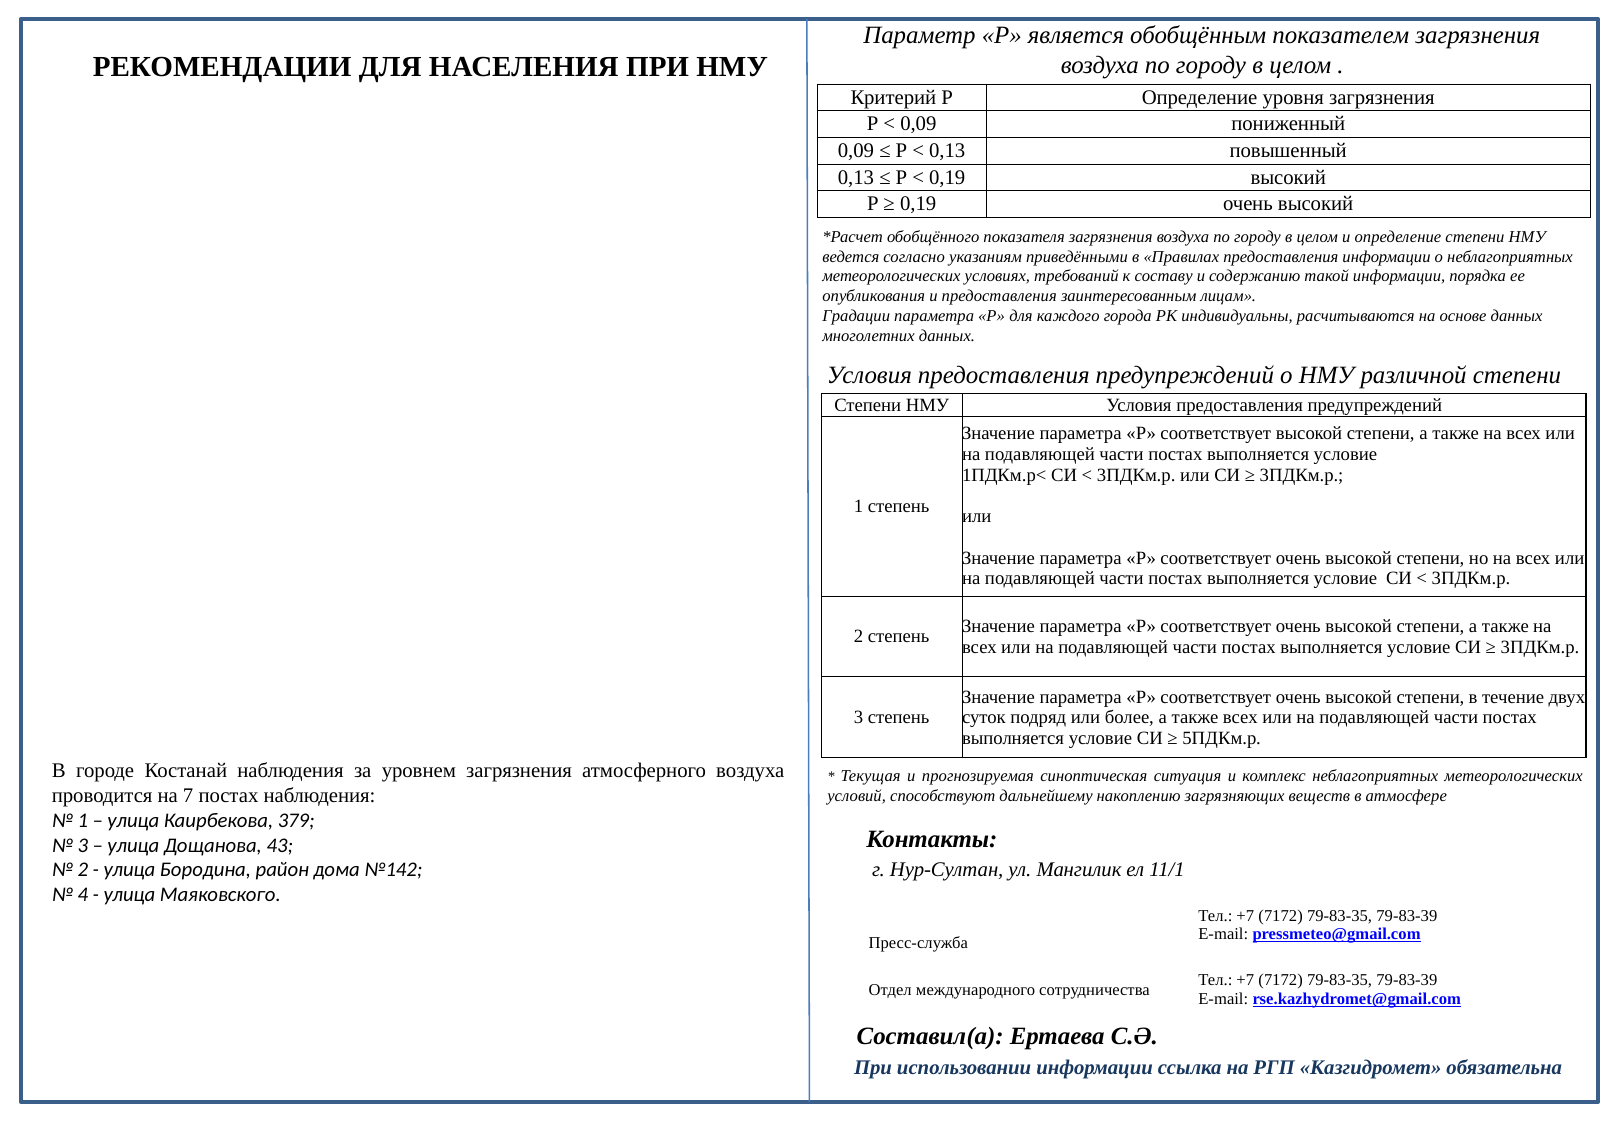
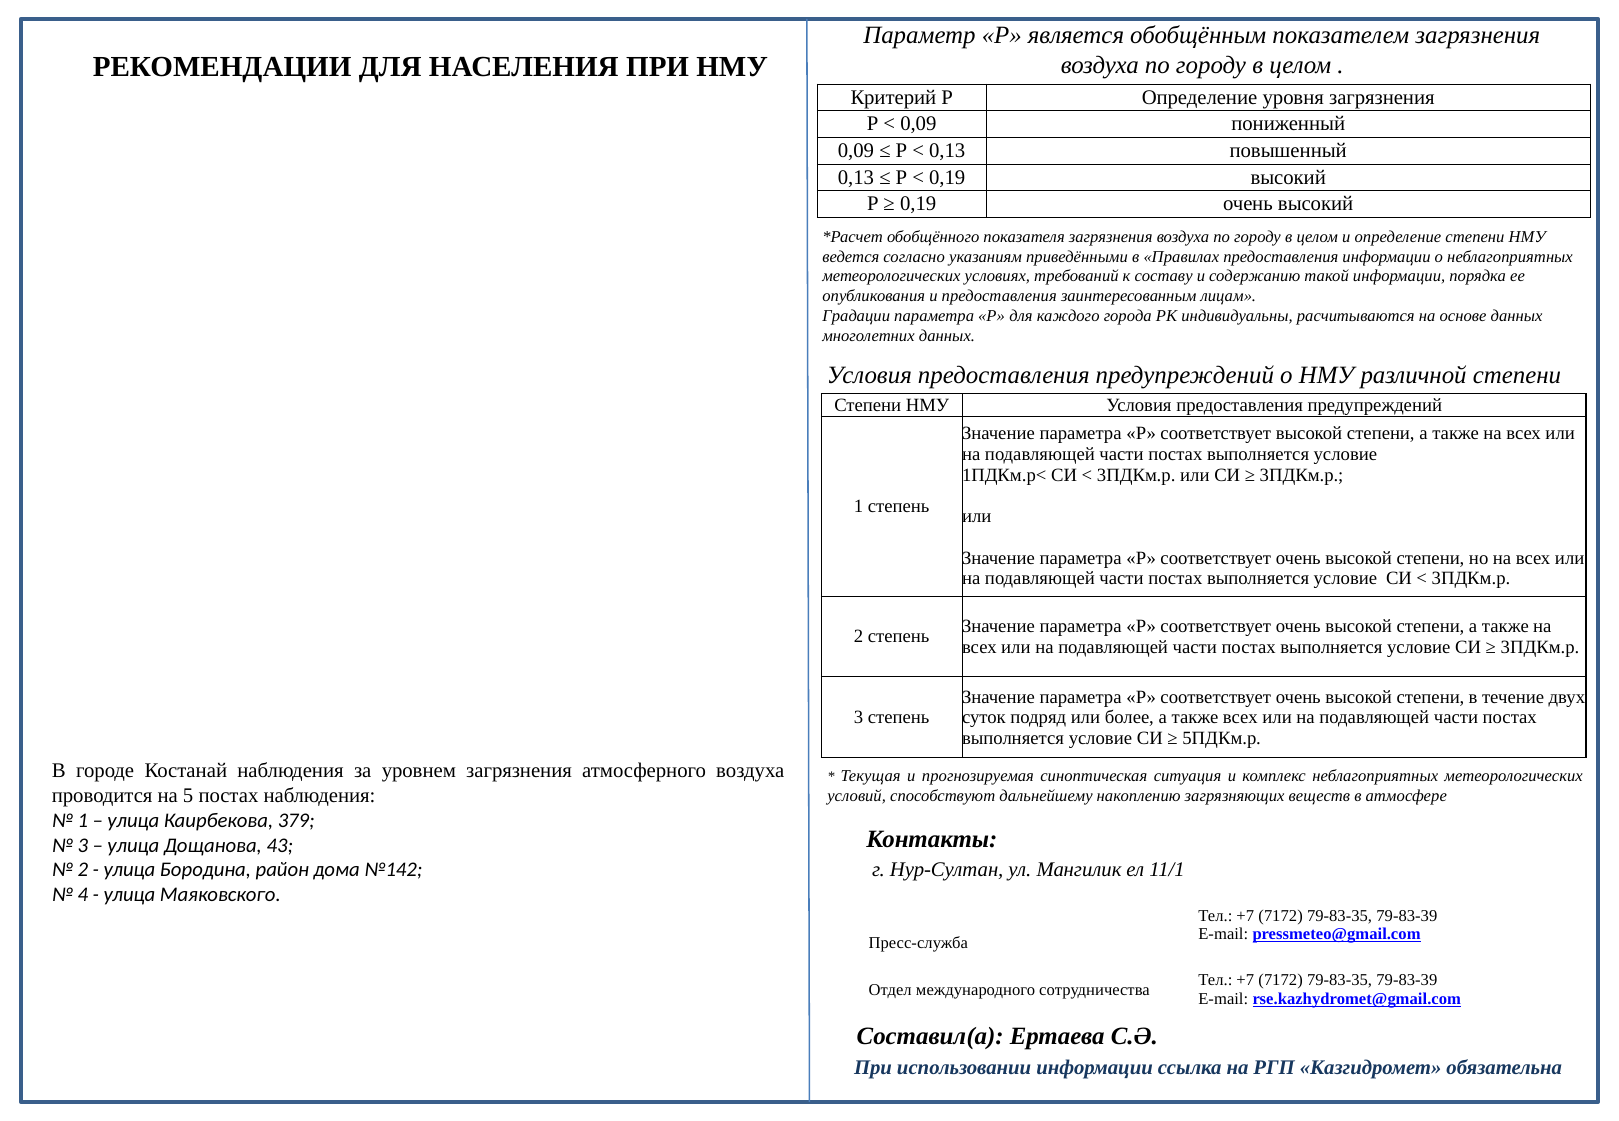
7: 7 -> 5 (188, 795)
